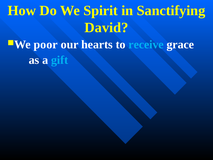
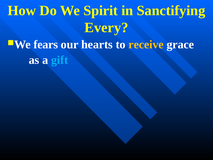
David: David -> Every (106, 28)
poor: poor -> fears (46, 44)
receive colour: light blue -> yellow (146, 44)
